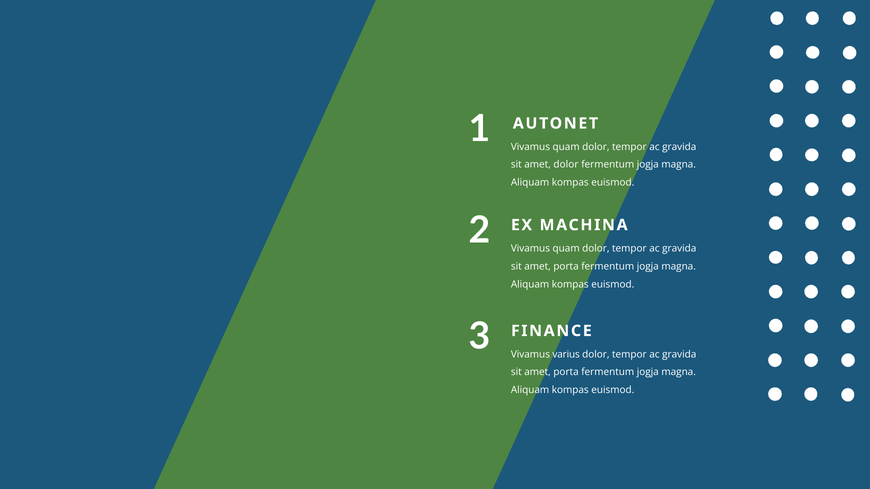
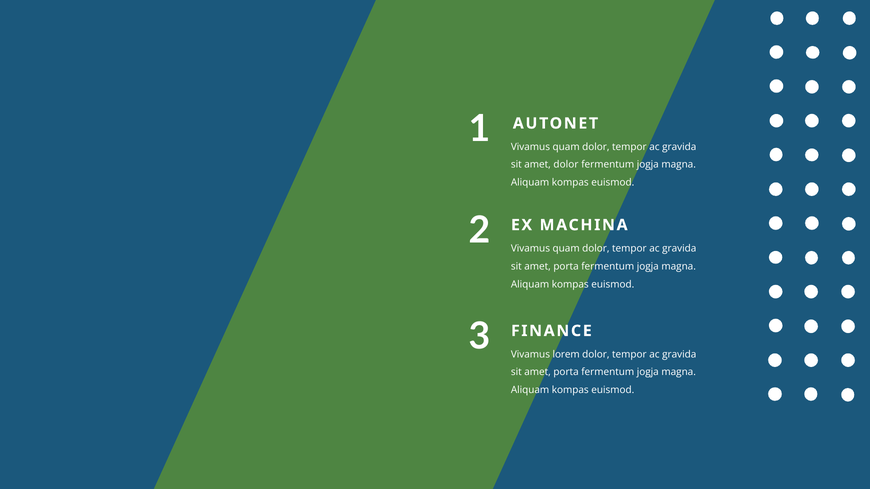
varius: varius -> lorem (566, 355)
